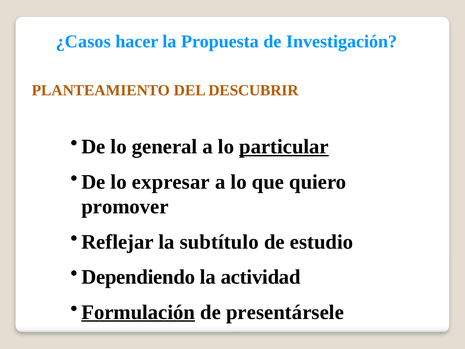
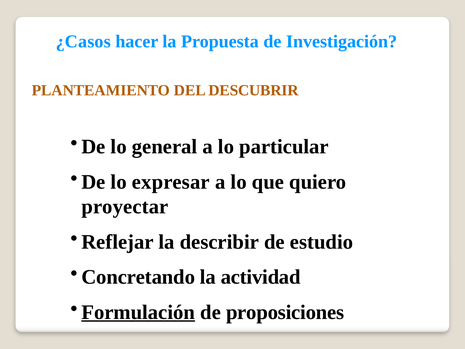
particular underline: present -> none (284, 147)
promover: promover -> proyectar (125, 207)
subtítulo: subtítulo -> describir (219, 242)
Dependiendo: Dependiendo -> Concretando (138, 277)
presentársele: presentársele -> proposiciones (285, 312)
